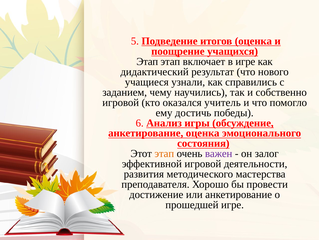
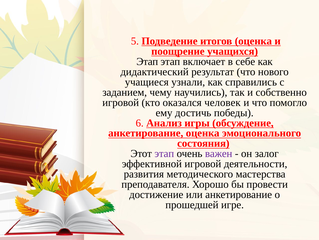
в игре: игре -> себе (245, 61)
учитель: учитель -> человек (223, 102)
этап colour: orange -> purple (164, 153)
